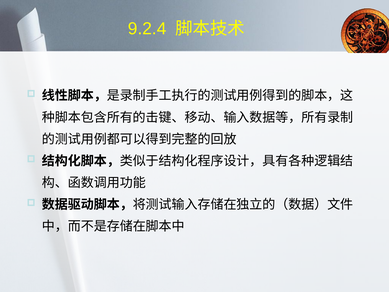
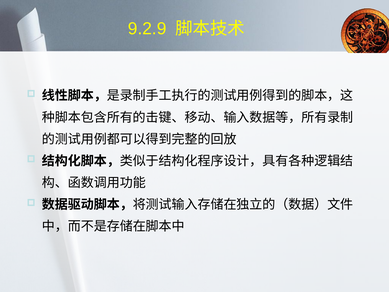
9.2.4: 9.2.4 -> 9.2.9 (147, 29)
